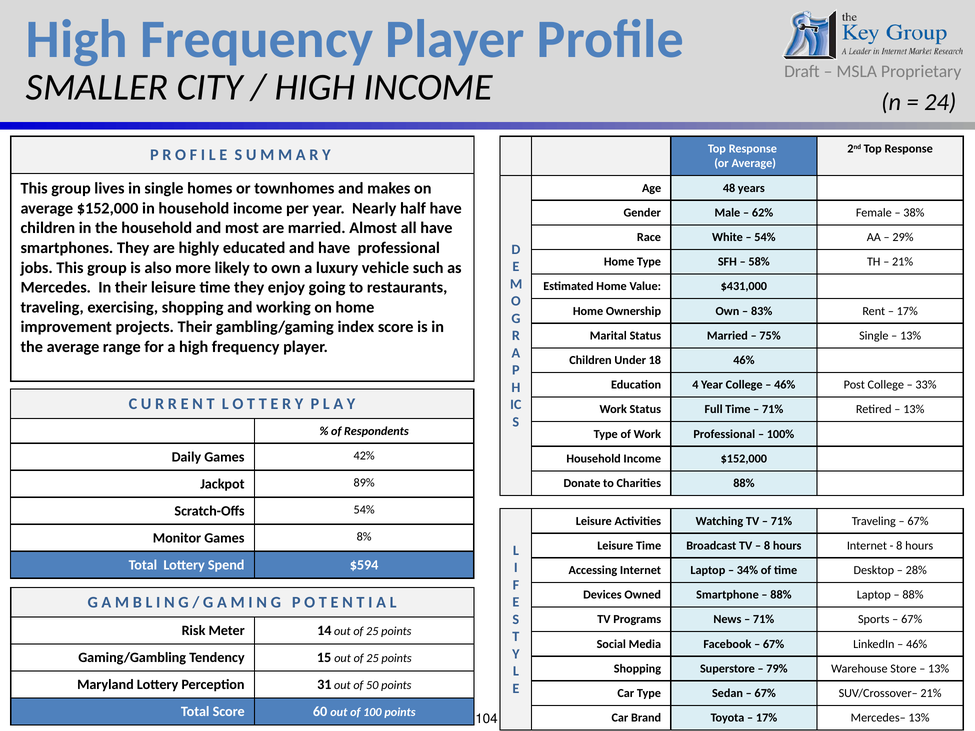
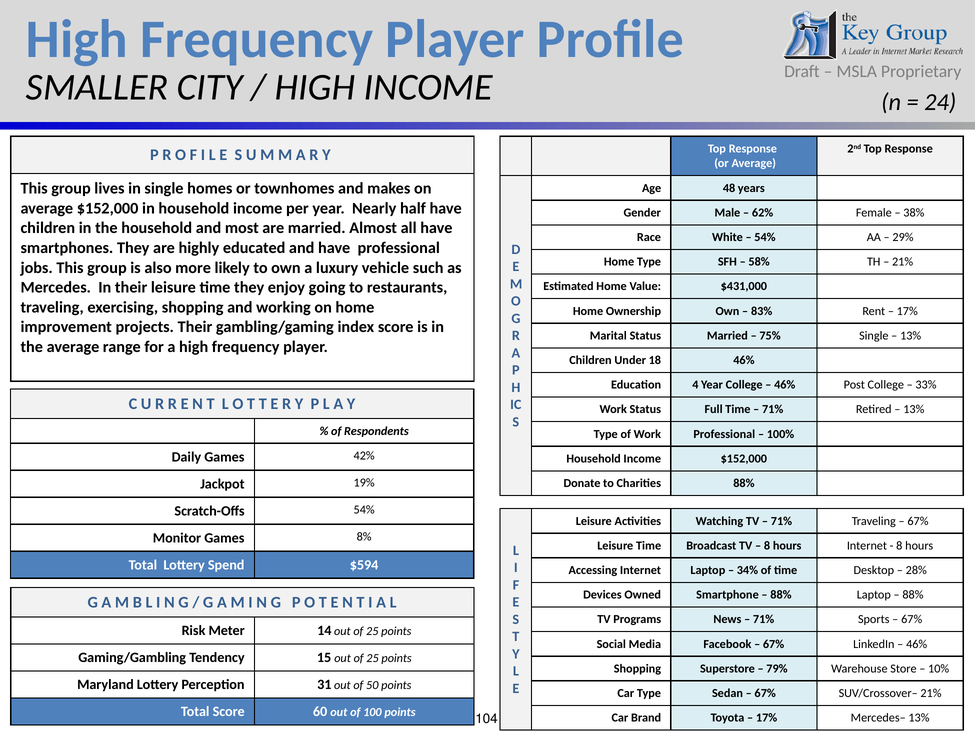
89%: 89% -> 19% (364, 483)
13%: 13% -> 10% (939, 669)
